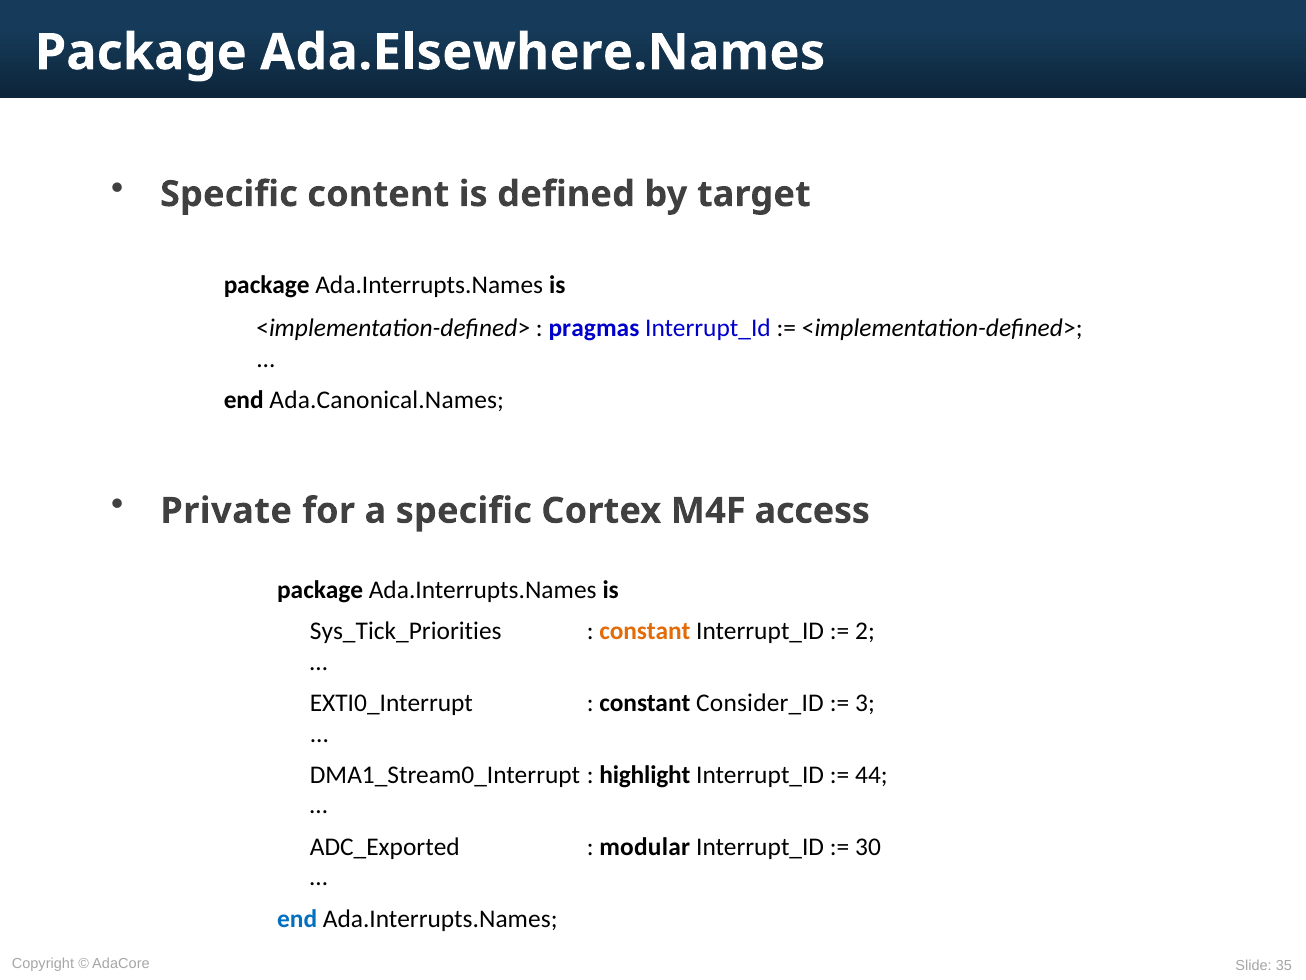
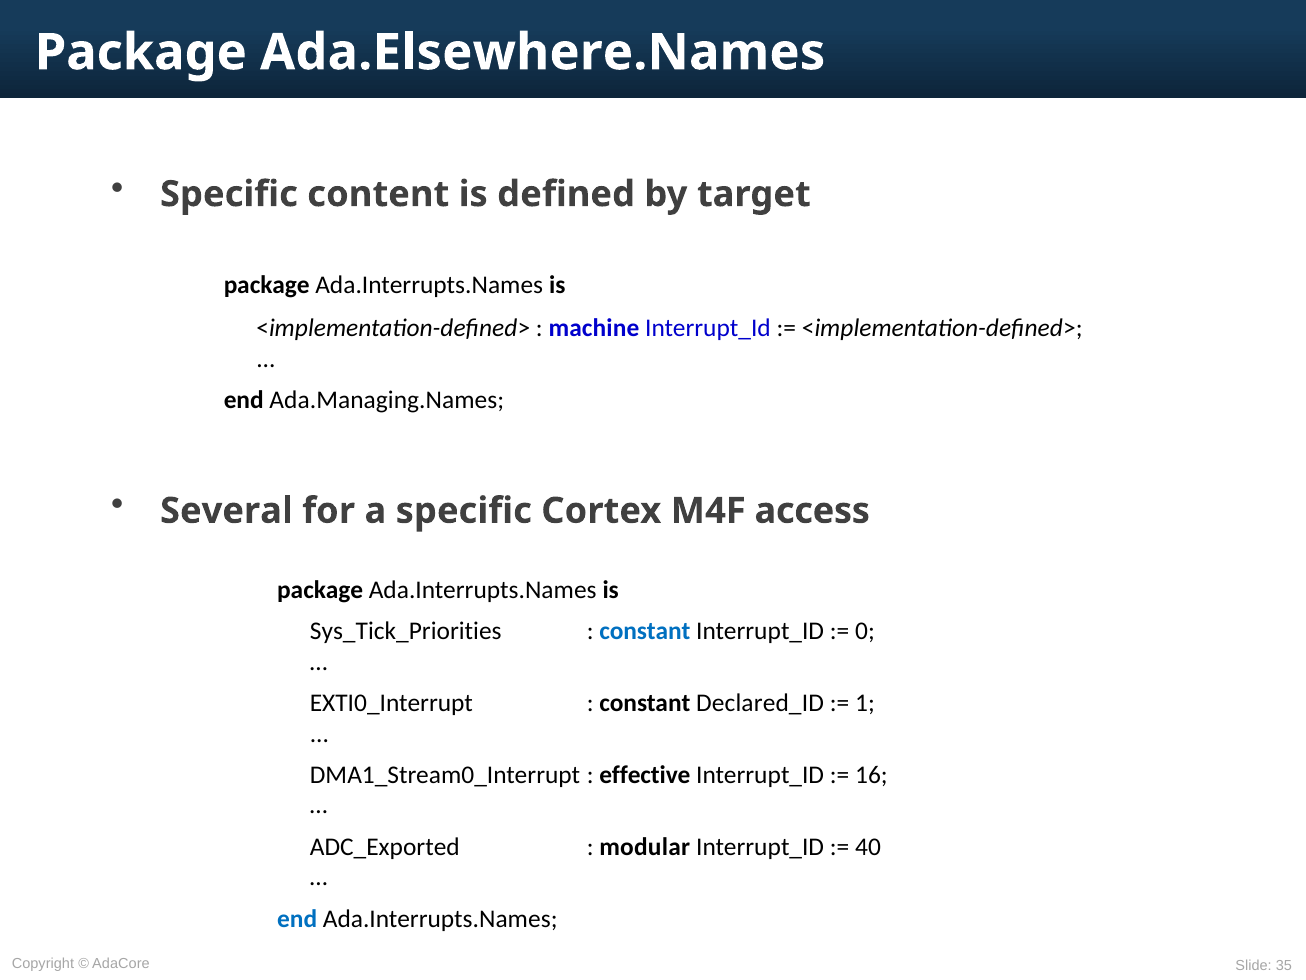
pragmas: pragmas -> machine (594, 328)
Ada.Canonical.Names: Ada.Canonical.Names -> Ada.Managing.Names (387, 400)
Private: Private -> Several (226, 511)
constant colour: orange -> blue (645, 631)
2: 2 -> 0 (865, 631)
Consider_ID: Consider_ID -> Declared_ID (760, 703)
3: 3 -> 1 (865, 703)
highlight: highlight -> effective (645, 775)
44: 44 -> 16 (871, 775)
30: 30 -> 40 (868, 847)
